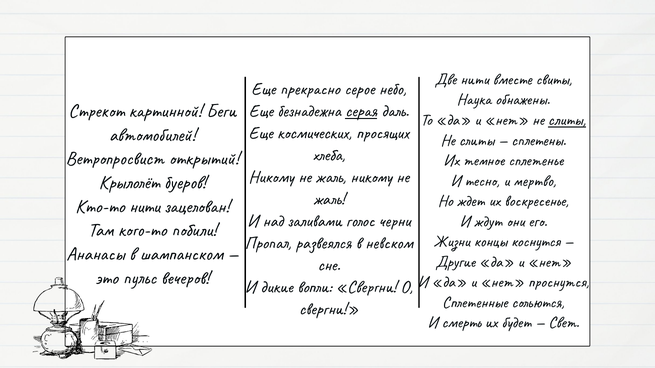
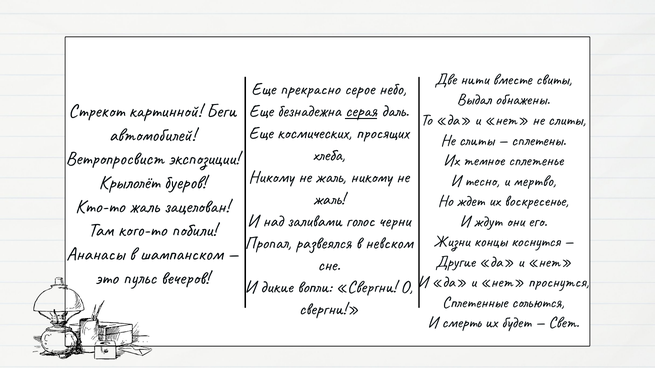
Наука: Наука -> Выдал (474, 100)
слиты underline: present -> none (567, 120)
открытий: открытий -> экспозиции (204, 159)
Кто-то нити: нити -> жаль (144, 207)
